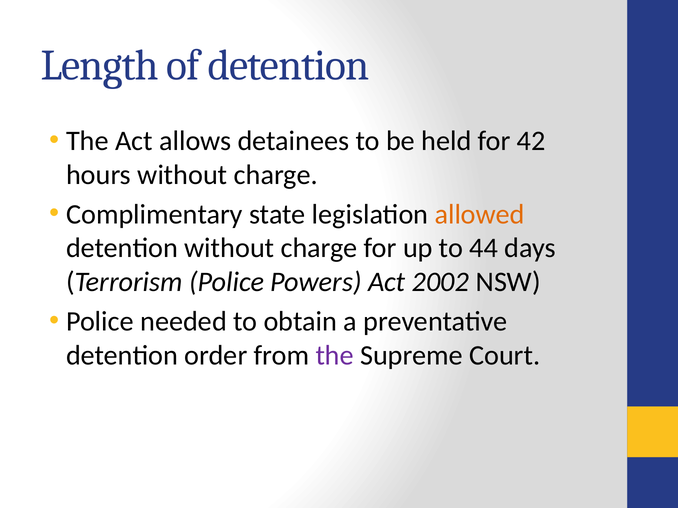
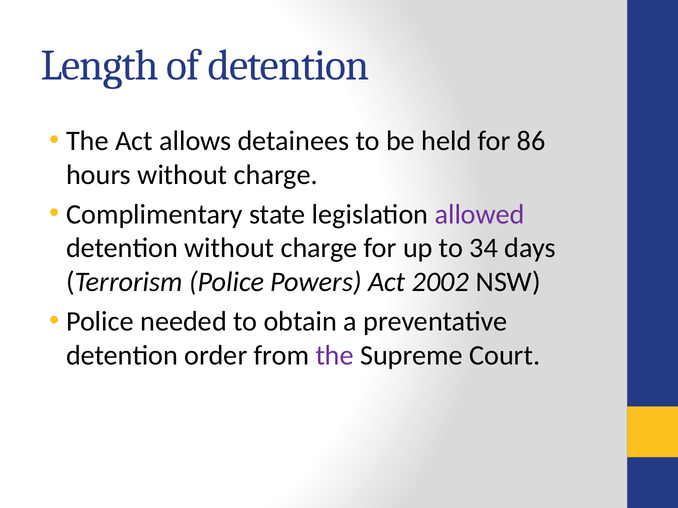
42: 42 -> 86 (531, 141)
allowed colour: orange -> purple (480, 214)
44: 44 -> 34 (484, 248)
